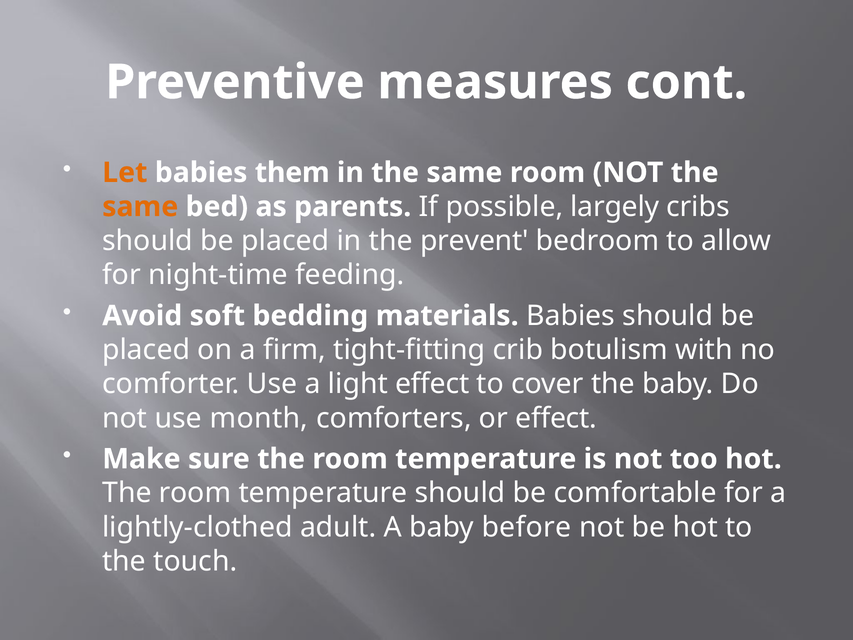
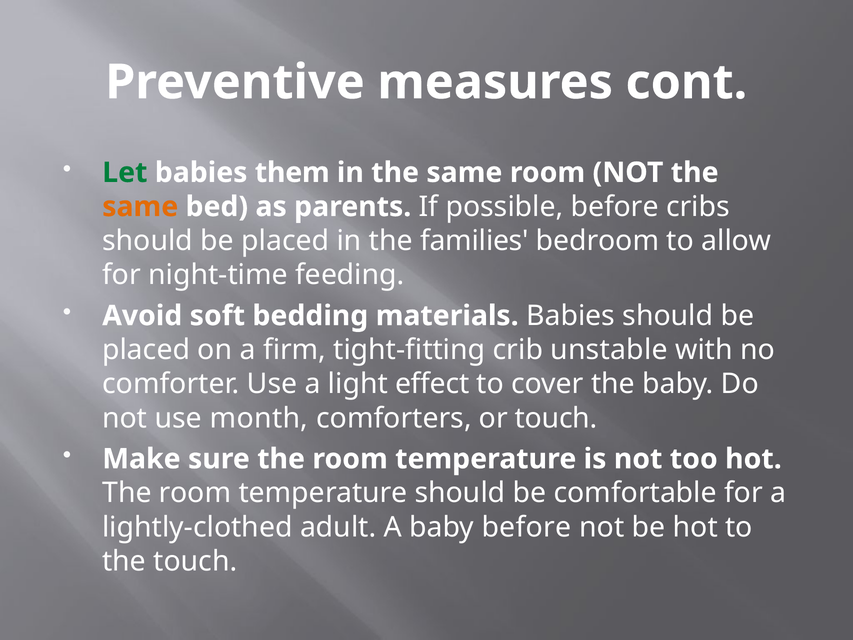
Let colour: orange -> green (125, 173)
possible largely: largely -> before (615, 207)
prevent: prevent -> families (474, 241)
botulism: botulism -> unstable (609, 350)
or effect: effect -> touch (556, 418)
